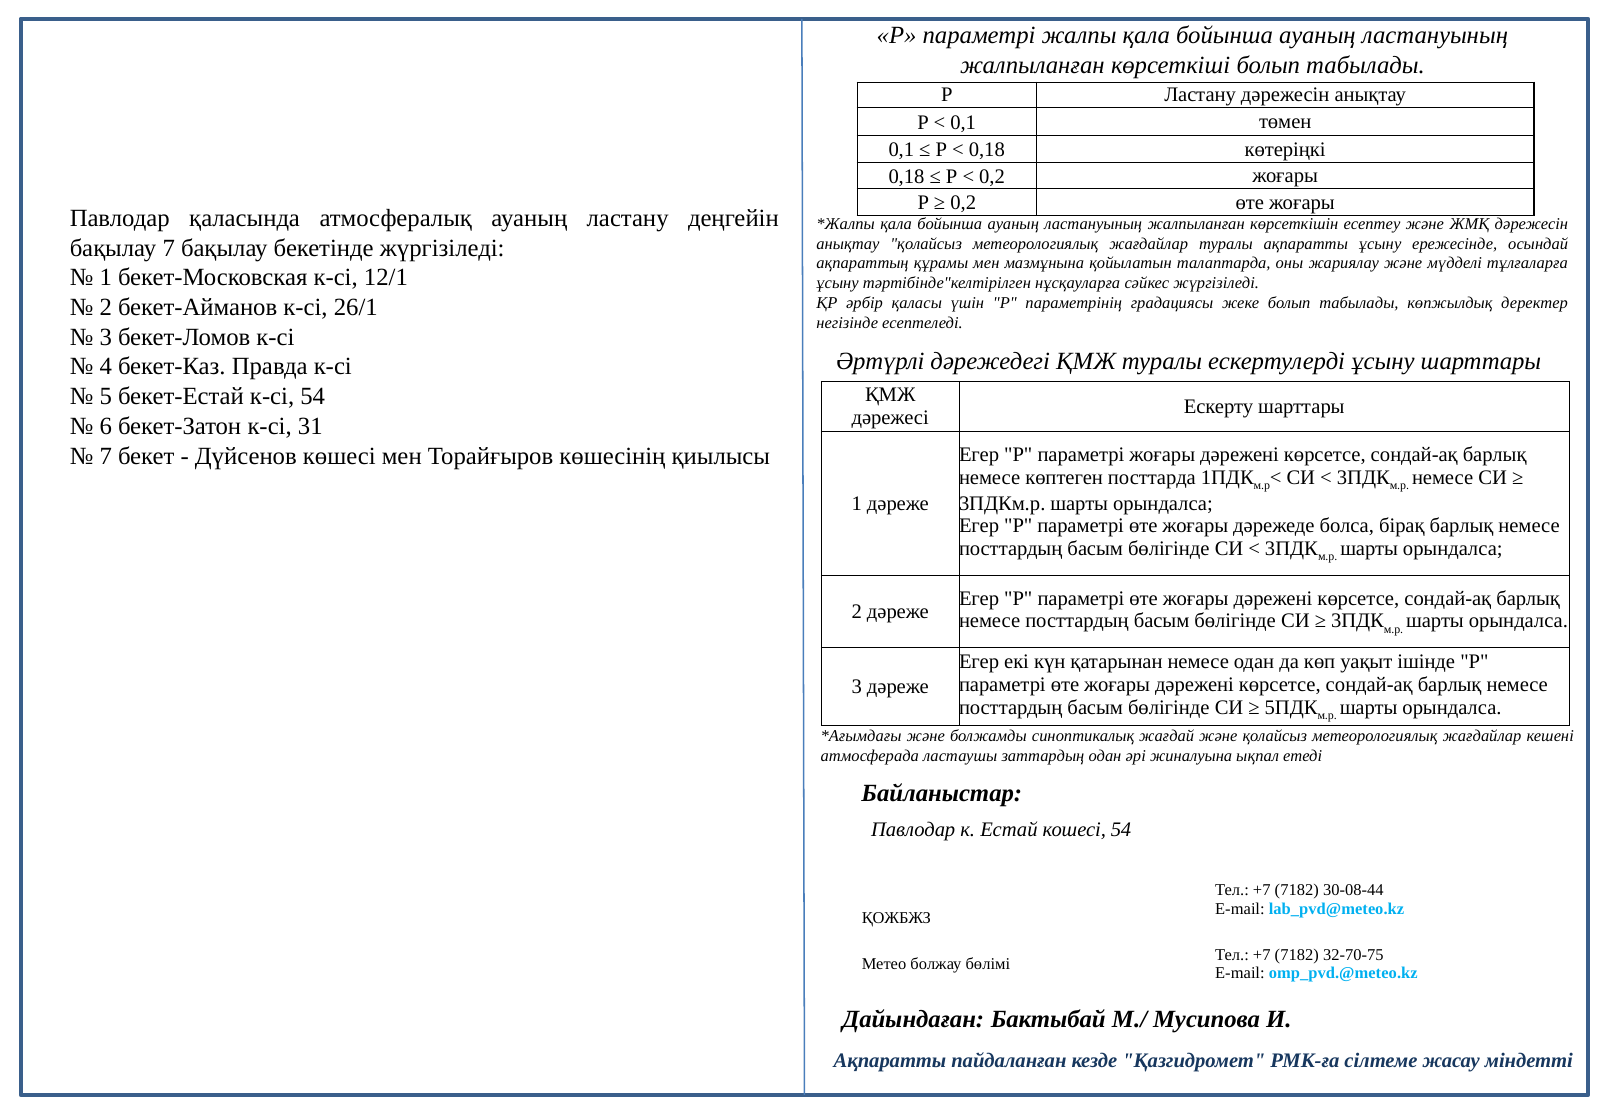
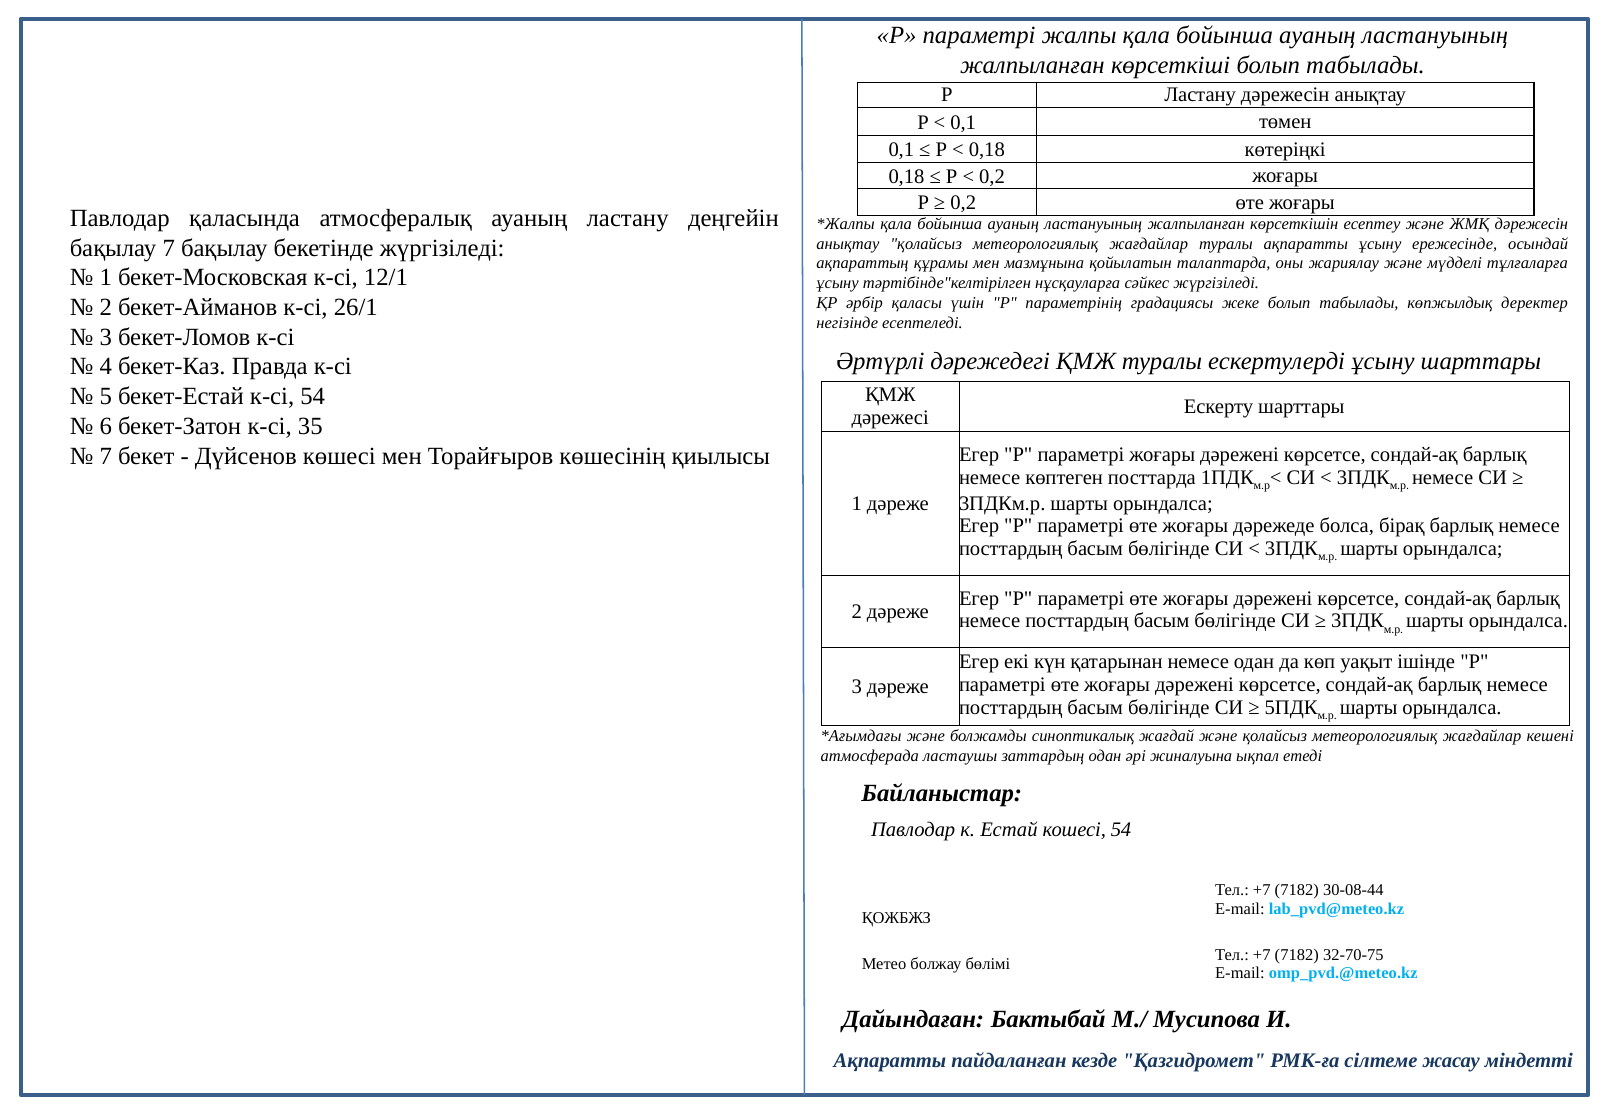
31: 31 -> 35 (310, 426)
